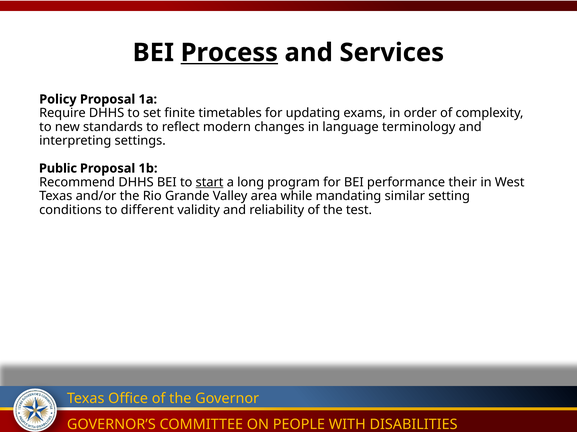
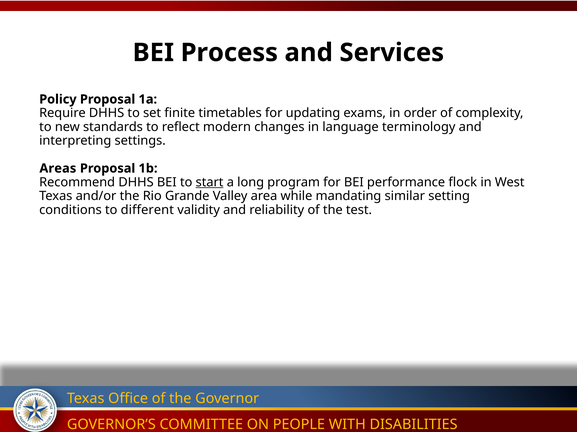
Process underline: present -> none (229, 53)
Public: Public -> Areas (58, 169)
their: their -> flock (463, 182)
